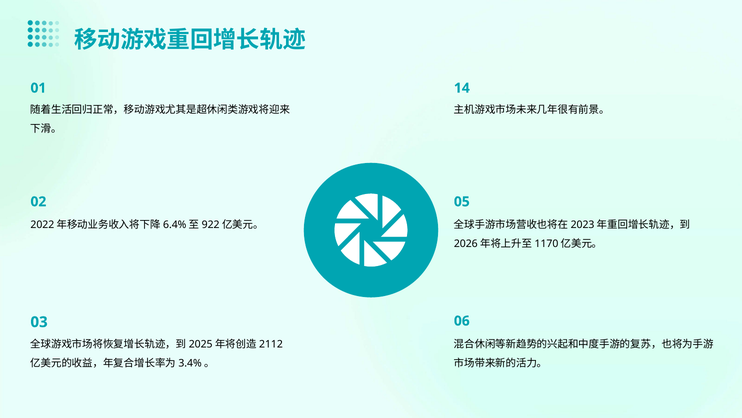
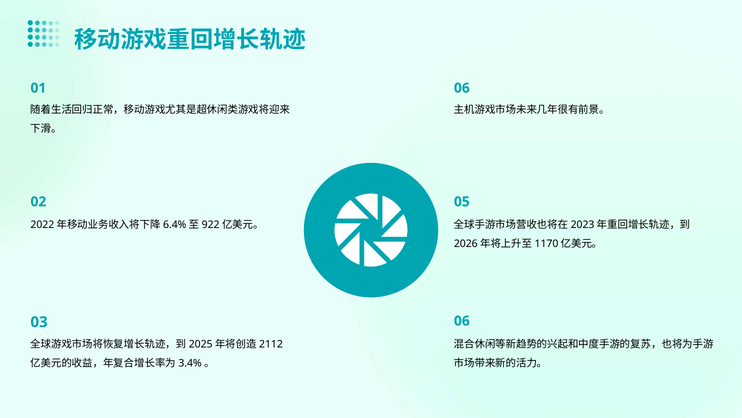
01 14: 14 -> 06 (462, 88)
